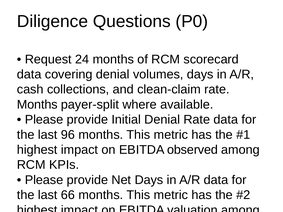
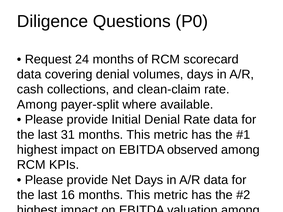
Months: Months -> Among (37, 105)
96: 96 -> 31 (68, 135)
66: 66 -> 16 (68, 195)
